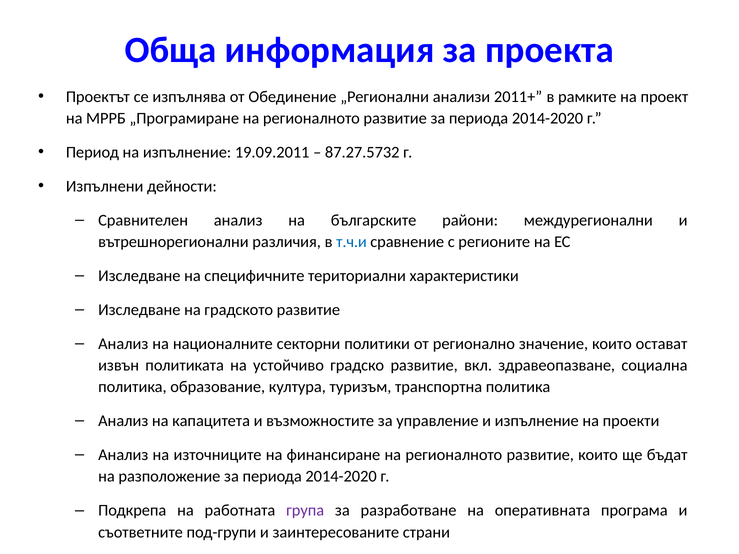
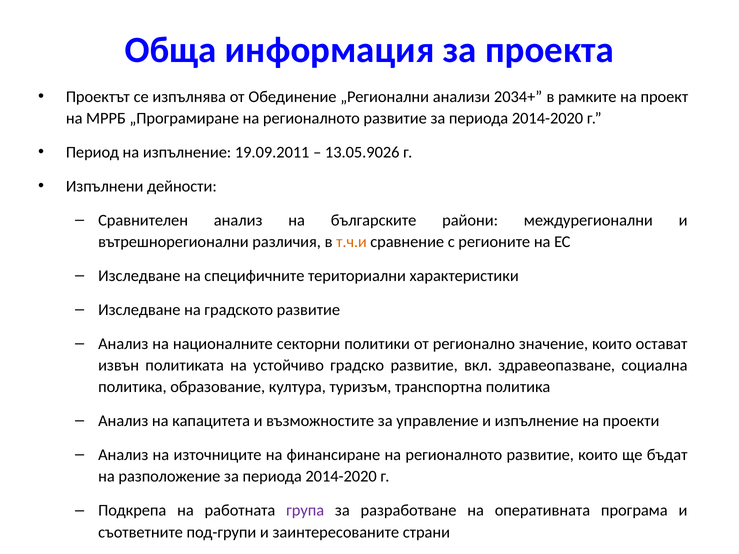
2011+: 2011+ -> 2034+ (518, 97)
87.27.5732: 87.27.5732 -> 13.05.9026 (362, 152)
т.ч.и colour: blue -> orange (351, 242)
